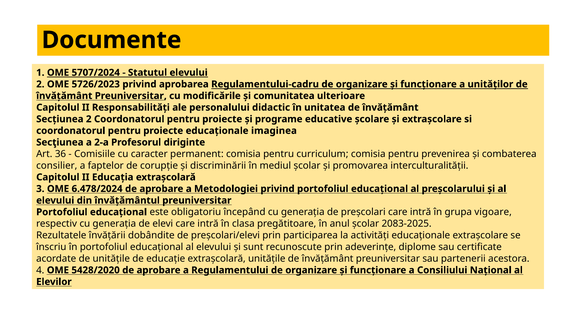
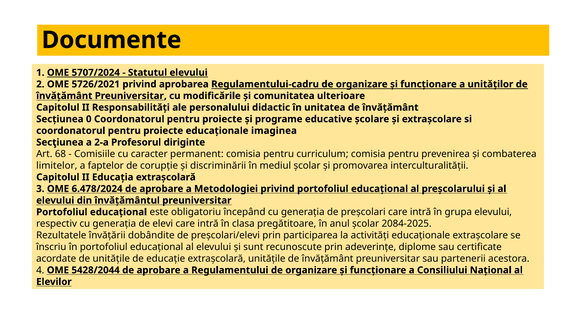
5726/2023: 5726/2023 -> 5726/2021 (96, 84)
2: 2 -> 0 (89, 119)
36: 36 -> 68 (60, 154)
consilier: consilier -> limitelor (57, 166)
grupa vigoare: vigoare -> elevului (493, 212)
2083-2025: 2083-2025 -> 2084-2025 (407, 224)
5428/2020: 5428/2020 -> 5428/2044 (96, 270)
